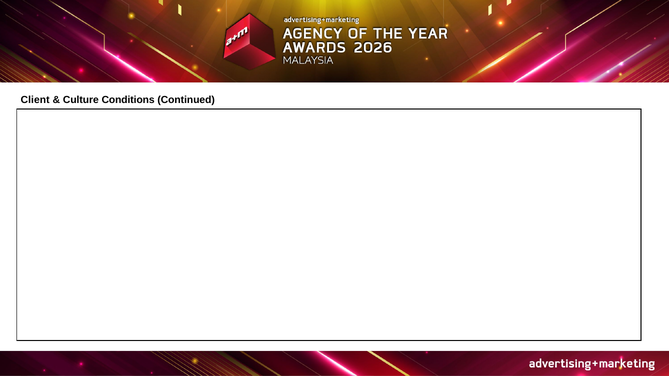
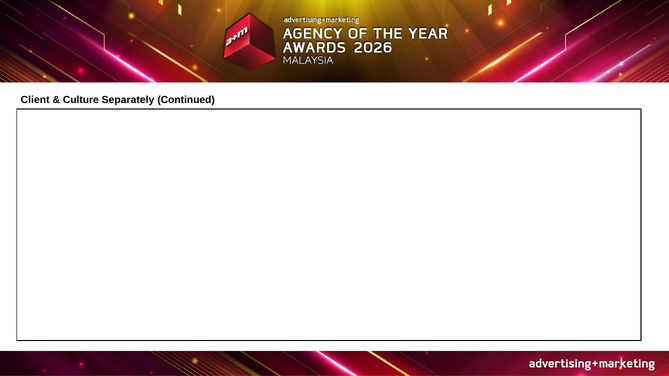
Conditions: Conditions -> Separately (128, 100)
